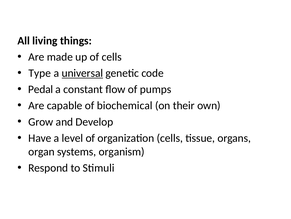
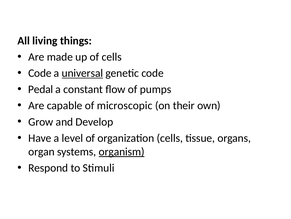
Type: Type -> Code (40, 73)
biochemical: biochemical -> microscopic (125, 105)
organism underline: none -> present (122, 151)
